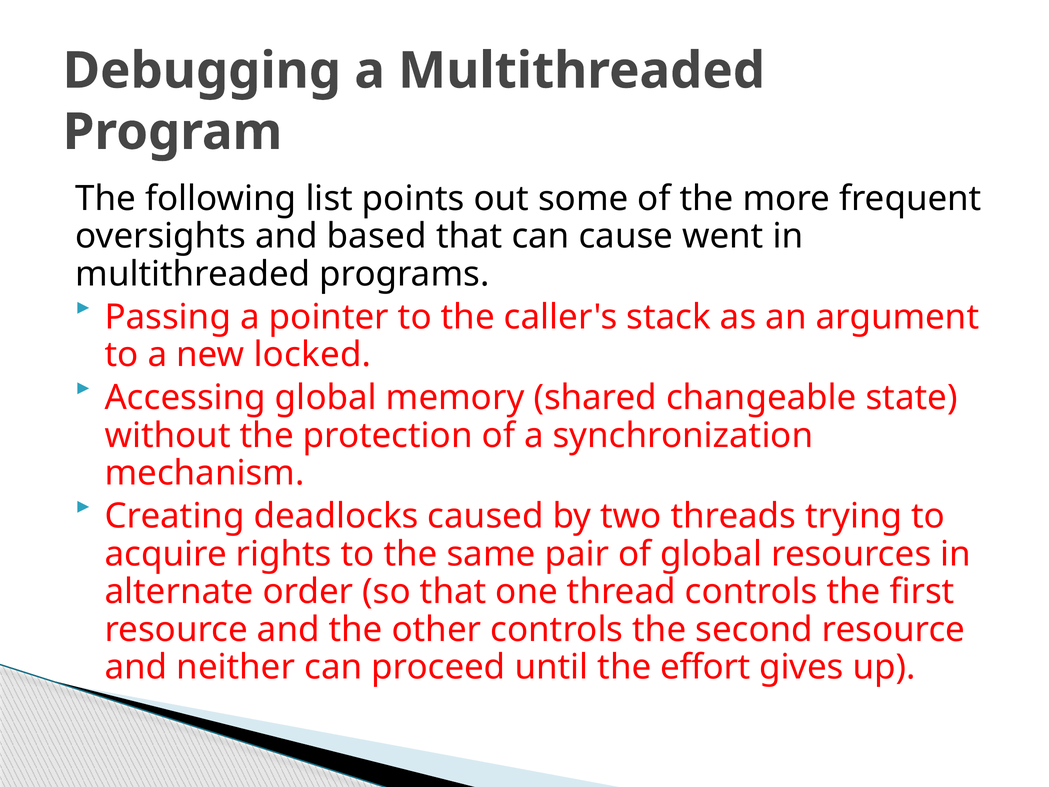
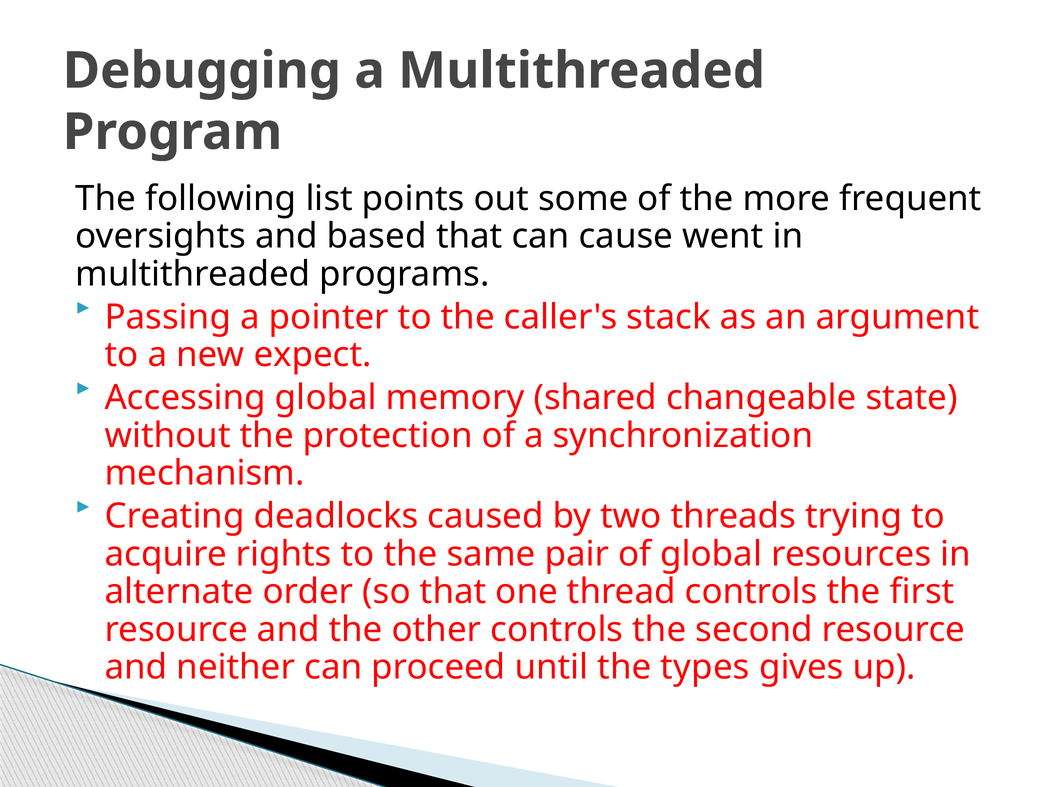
locked: locked -> expect (313, 355)
effort: effort -> types (705, 667)
